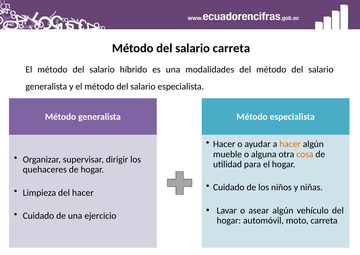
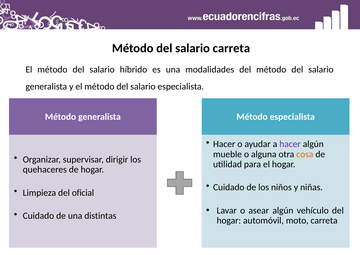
hacer colour: orange -> purple (290, 144)
del hacer: hacer -> oficial (83, 193)
ejercicio: ejercicio -> distintas (100, 216)
